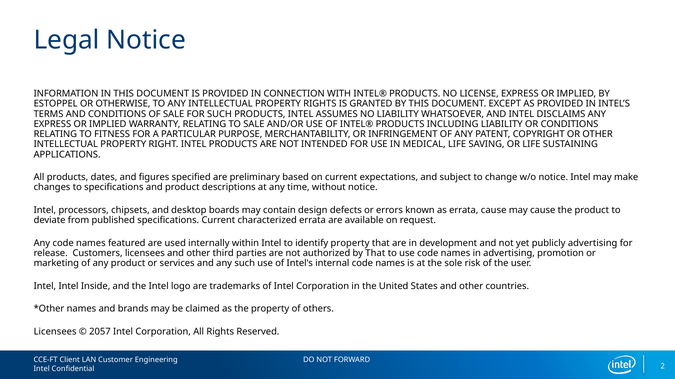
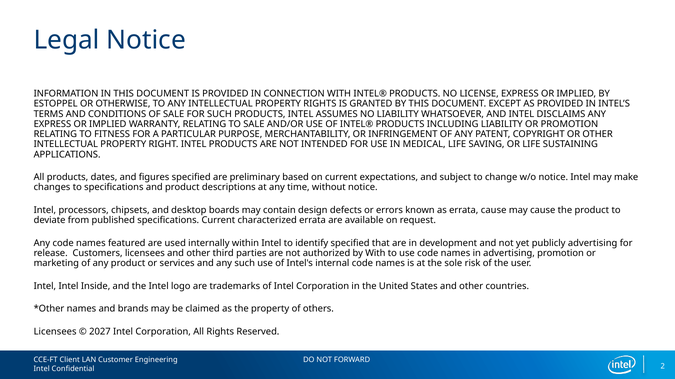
OR CONDITIONS: CONDITIONS -> PROMOTION (569, 124)
identify property: property -> specified (350, 243)
by That: That -> With (375, 254)
2057: 2057 -> 2027 (100, 332)
